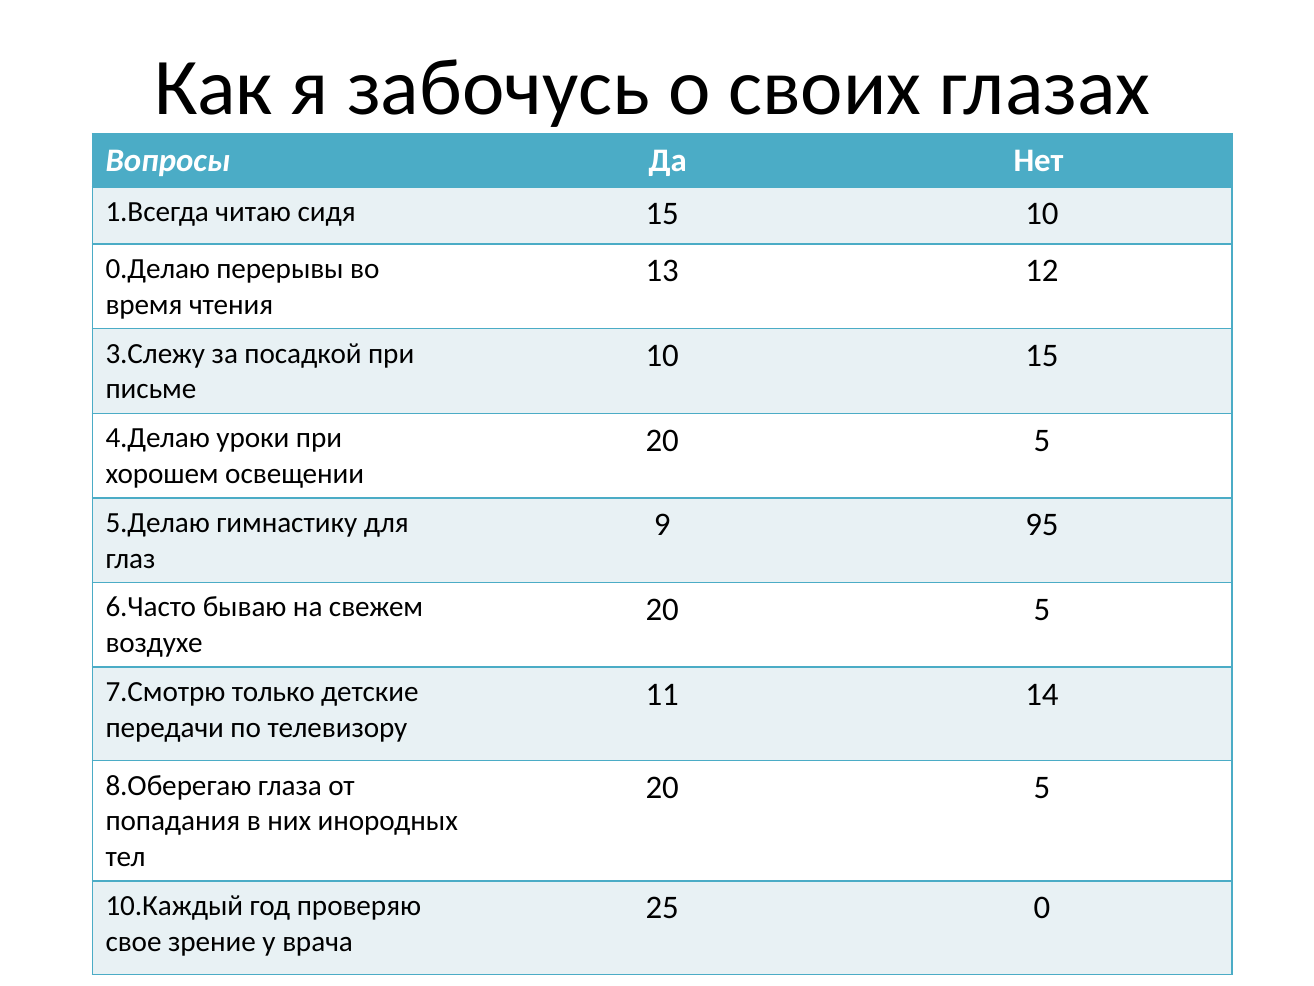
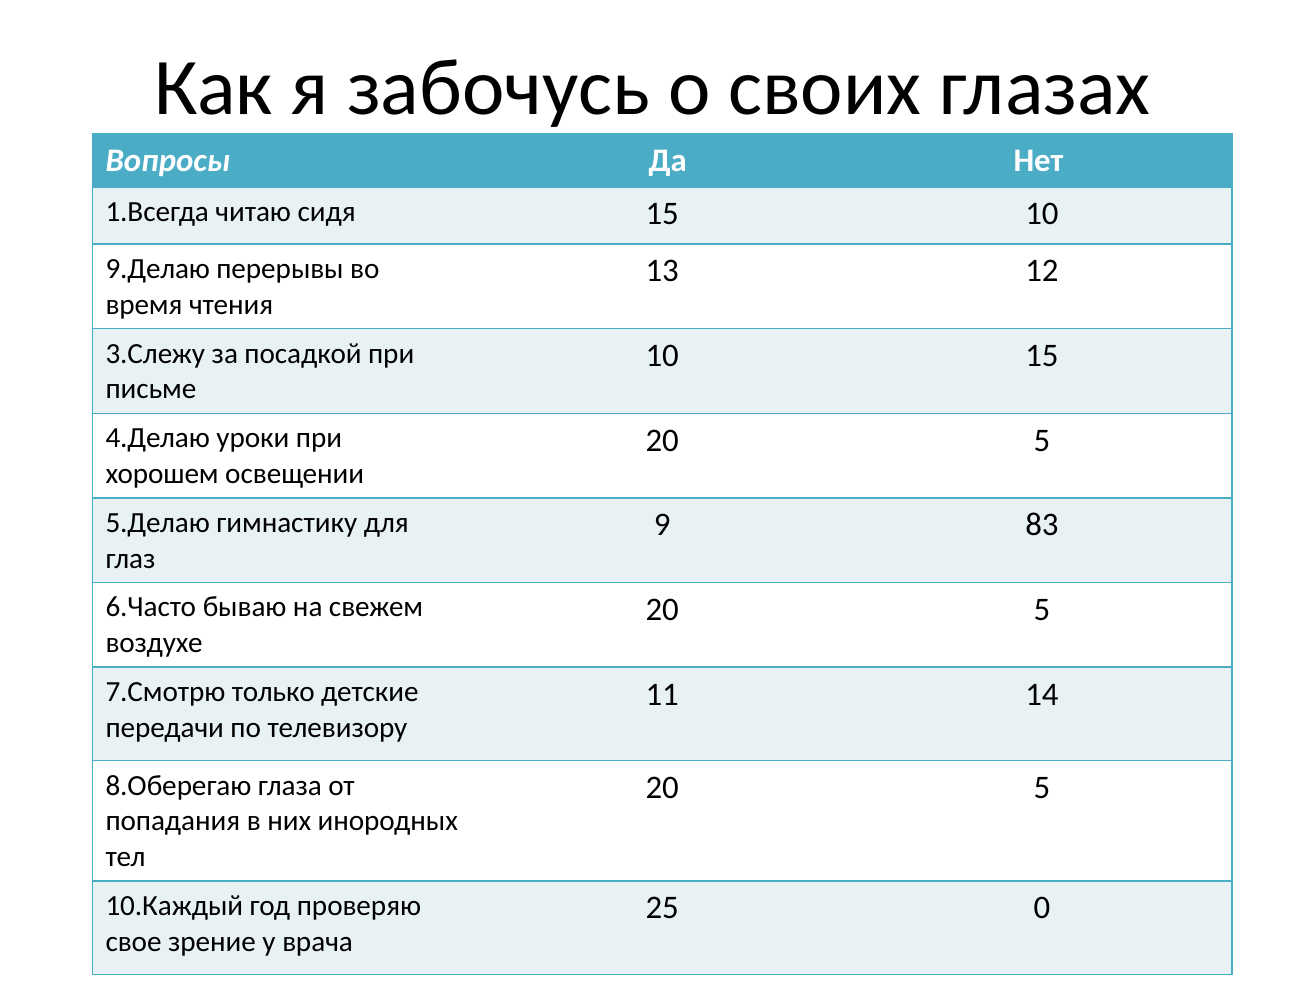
0.Делаю: 0.Делаю -> 9.Делаю (158, 269)
95: 95 -> 83 (1042, 525)
